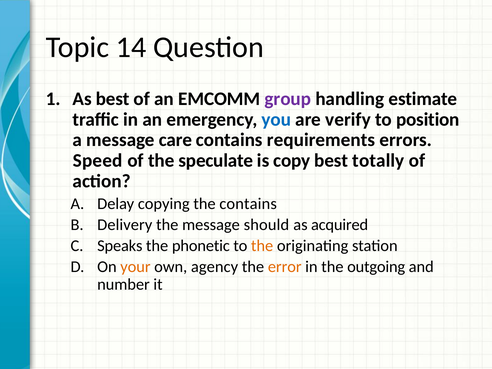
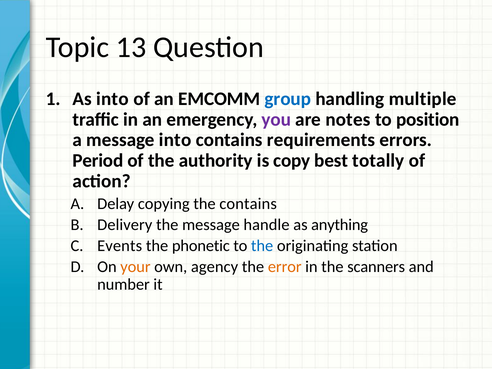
14: 14 -> 13 (131, 47)
As best: best -> into (112, 99)
group colour: purple -> blue (288, 99)
estimate: estimate -> multiple (423, 99)
you colour: blue -> purple (276, 119)
verify: verify -> notes (348, 119)
message care: care -> into (175, 140)
Speed: Speed -> Period (98, 161)
speculate: speculate -> authority (216, 161)
should: should -> handle (266, 225)
acquired: acquired -> anything (340, 225)
Speaks: Speaks -> Events (120, 246)
the colour: orange -> blue (262, 246)
outgoing: outgoing -> scanners (376, 267)
